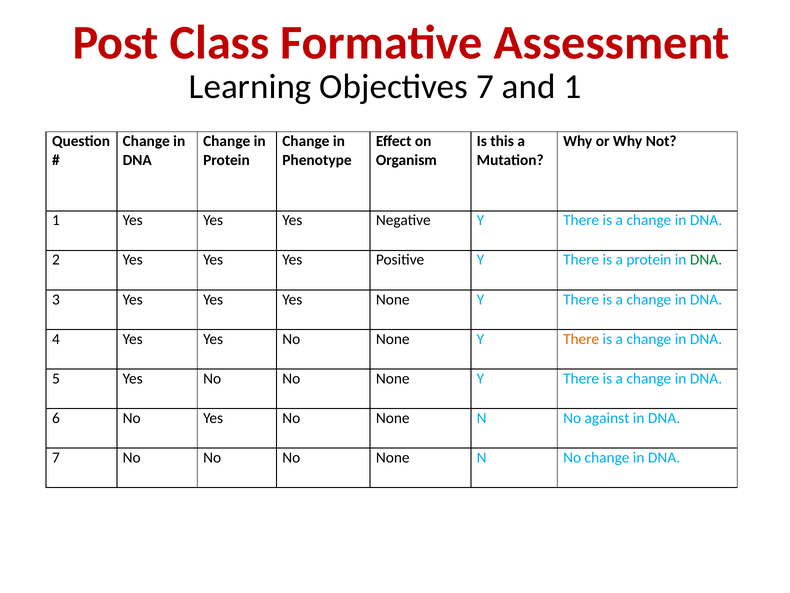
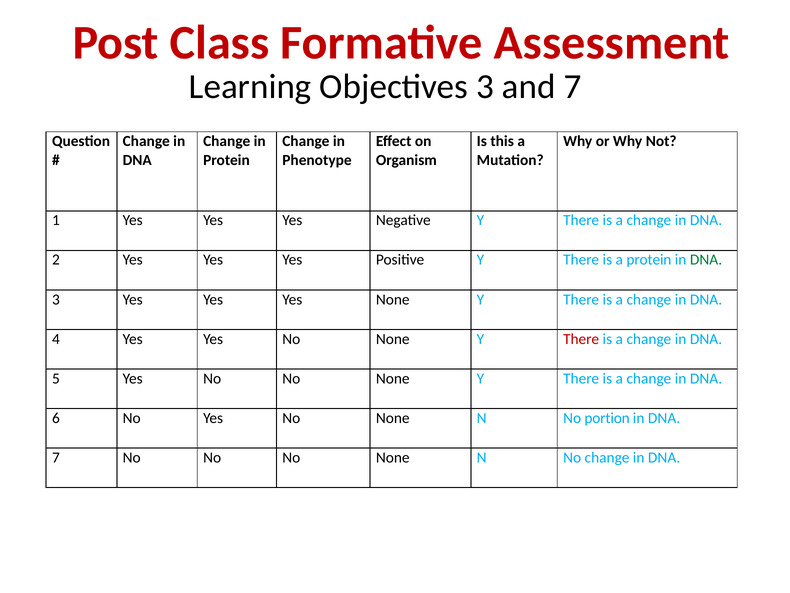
Objectives 7: 7 -> 3 (485, 87)
and 1: 1 -> 7 (572, 87)
There colour: orange -> red (581, 339)
against: against -> portion (607, 418)
